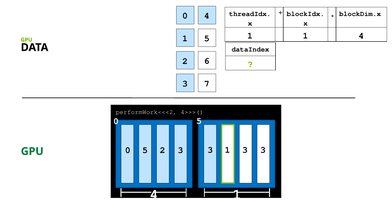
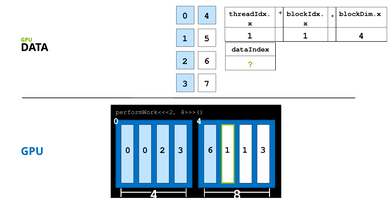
5: 5 -> 4 (199, 121)
5: 5 -> 0 (145, 150)
2 3 3: 3 -> 6 (210, 150)
3: 3 -> 1 (245, 150)
GPU colour: green -> blue (32, 151)
4 1: 1 -> 8 (237, 194)
